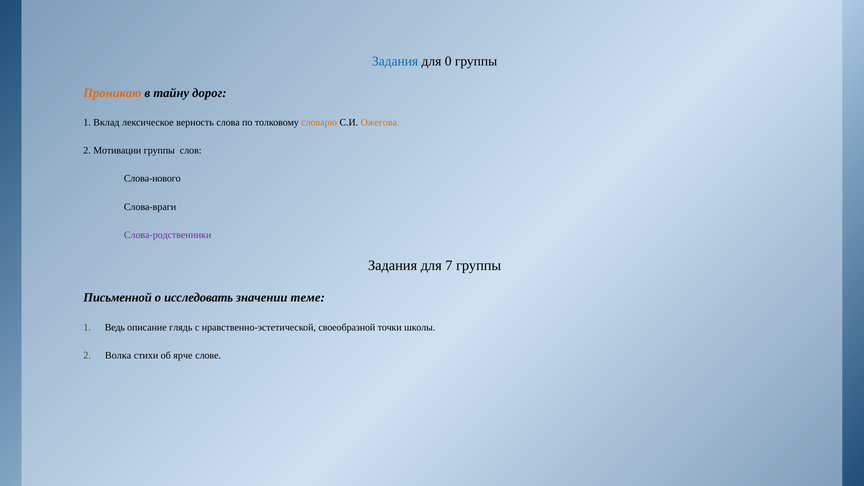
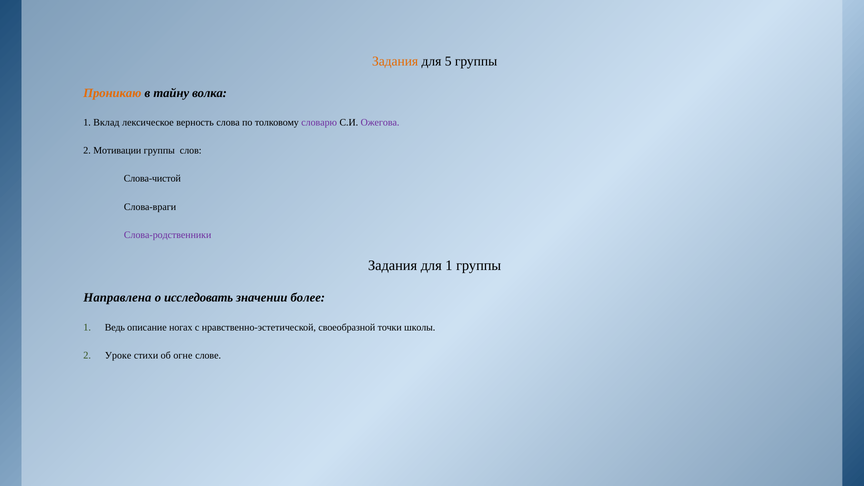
Задания colour: blue -> orange (395, 61)
0: 0 -> 5 (448, 61)
дорог: дорог -> волка (210, 93)
словарю colour: orange -> purple (319, 123)
Ожегова colour: orange -> purple (380, 123)
Слова-нового: Слова-нового -> Слова-чистой (152, 179)
для 7: 7 -> 1 (449, 266)
Письменной: Письменной -> Направлена (117, 298)
теме: теме -> более (308, 298)
глядь: глядь -> ногах (181, 327)
Волка: Волка -> Уроке (118, 355)
ярче: ярче -> огне (183, 355)
